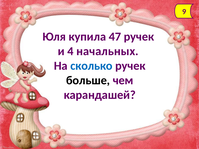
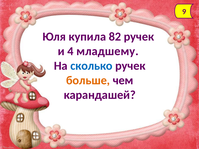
47: 47 -> 82 (115, 37)
начальных: начальных -> младшему (107, 51)
больше colour: black -> orange (88, 80)
